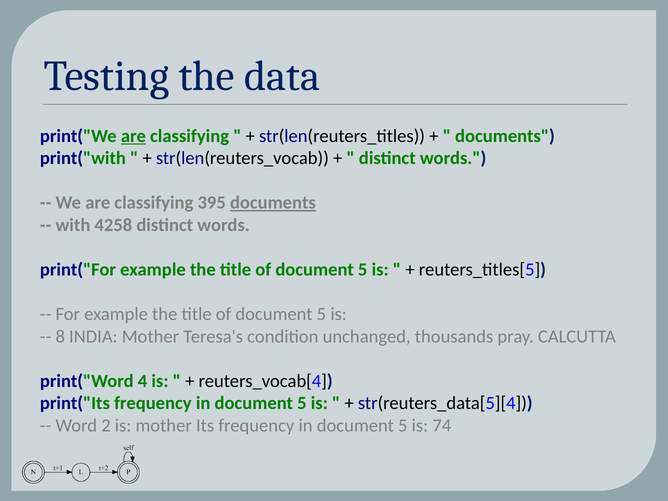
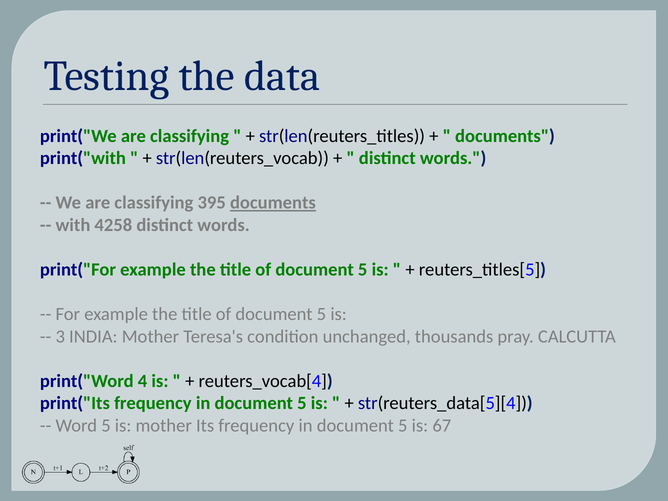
are underline: present -> none (133, 136)
8: 8 -> 3 (60, 336)
Word 2: 2 -> 5 (106, 426)
74: 74 -> 67 (442, 426)
